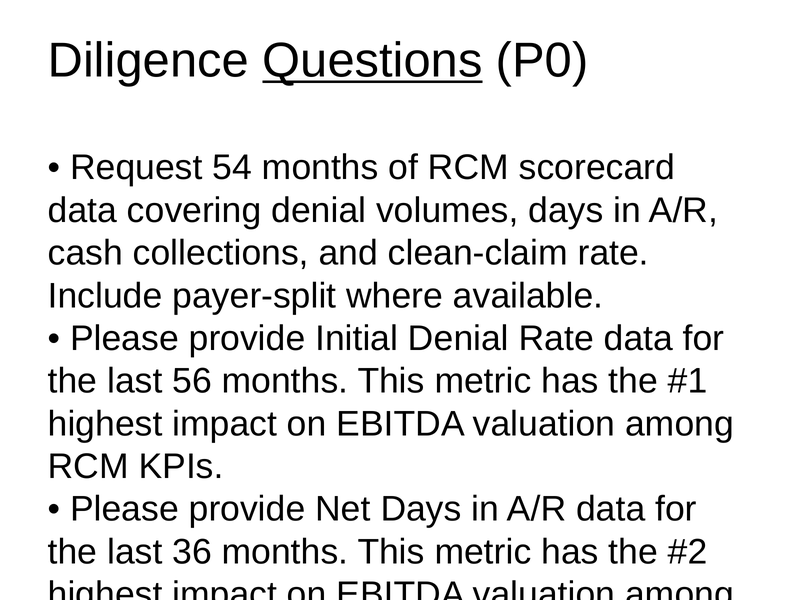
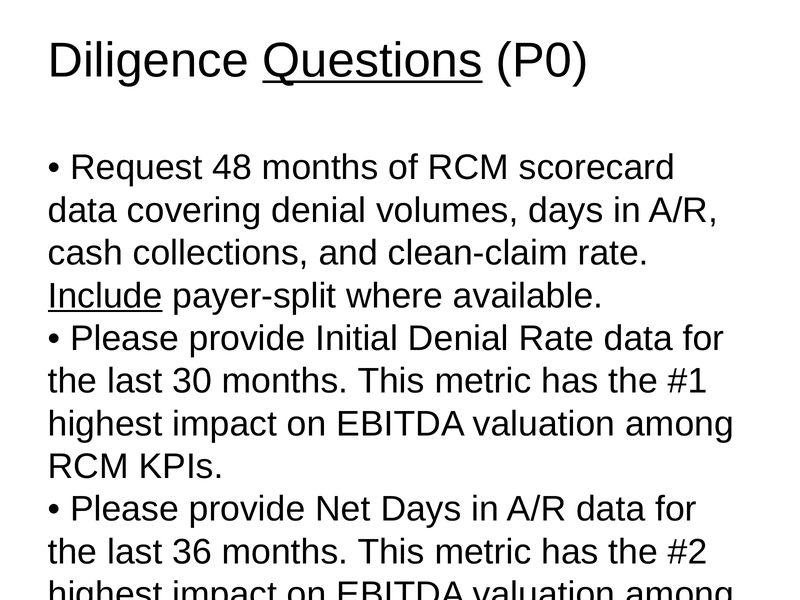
54: 54 -> 48 (232, 168)
Include underline: none -> present (105, 296)
56: 56 -> 30 (192, 381)
